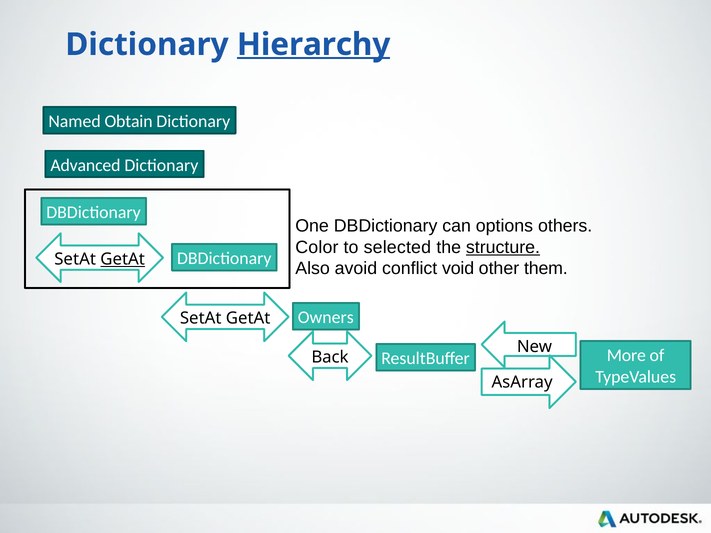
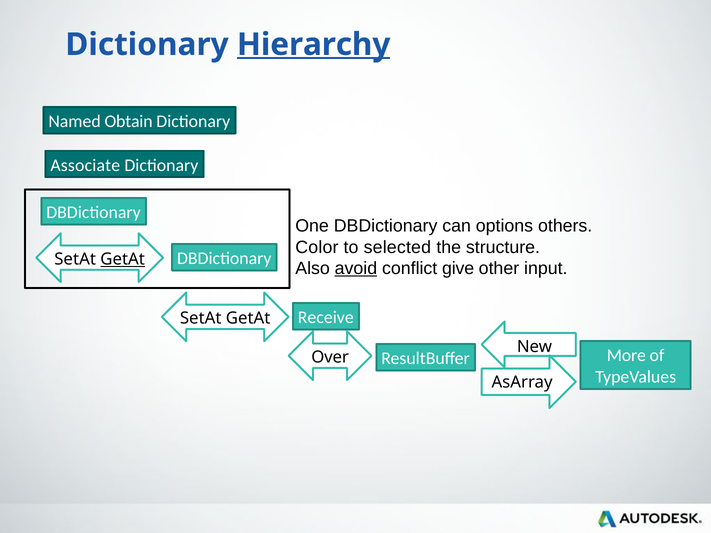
Advanced: Advanced -> Associate (85, 165)
structure underline: present -> none (503, 247)
avoid underline: none -> present (356, 269)
void: void -> give (458, 269)
them: them -> input (546, 269)
Owners: Owners -> Receive (326, 318)
Back: Back -> Over (330, 357)
